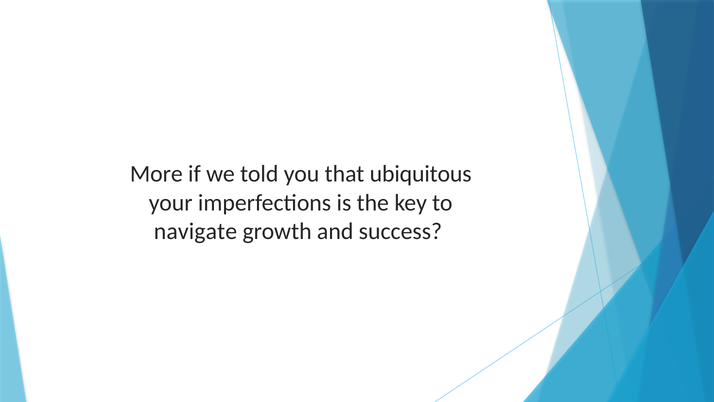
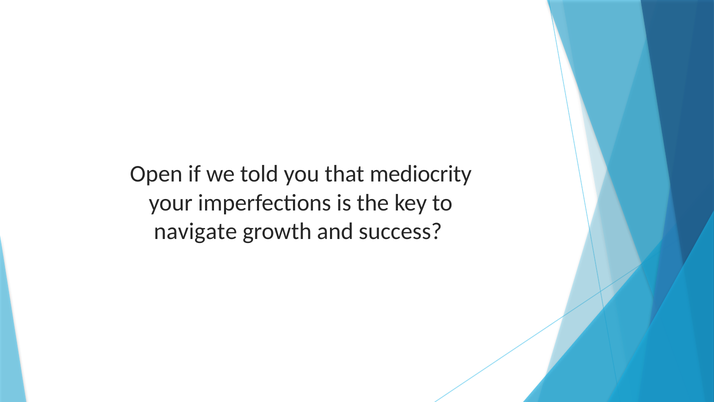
More: More -> Open (156, 174)
ubiquitous: ubiquitous -> mediocrity (421, 174)
